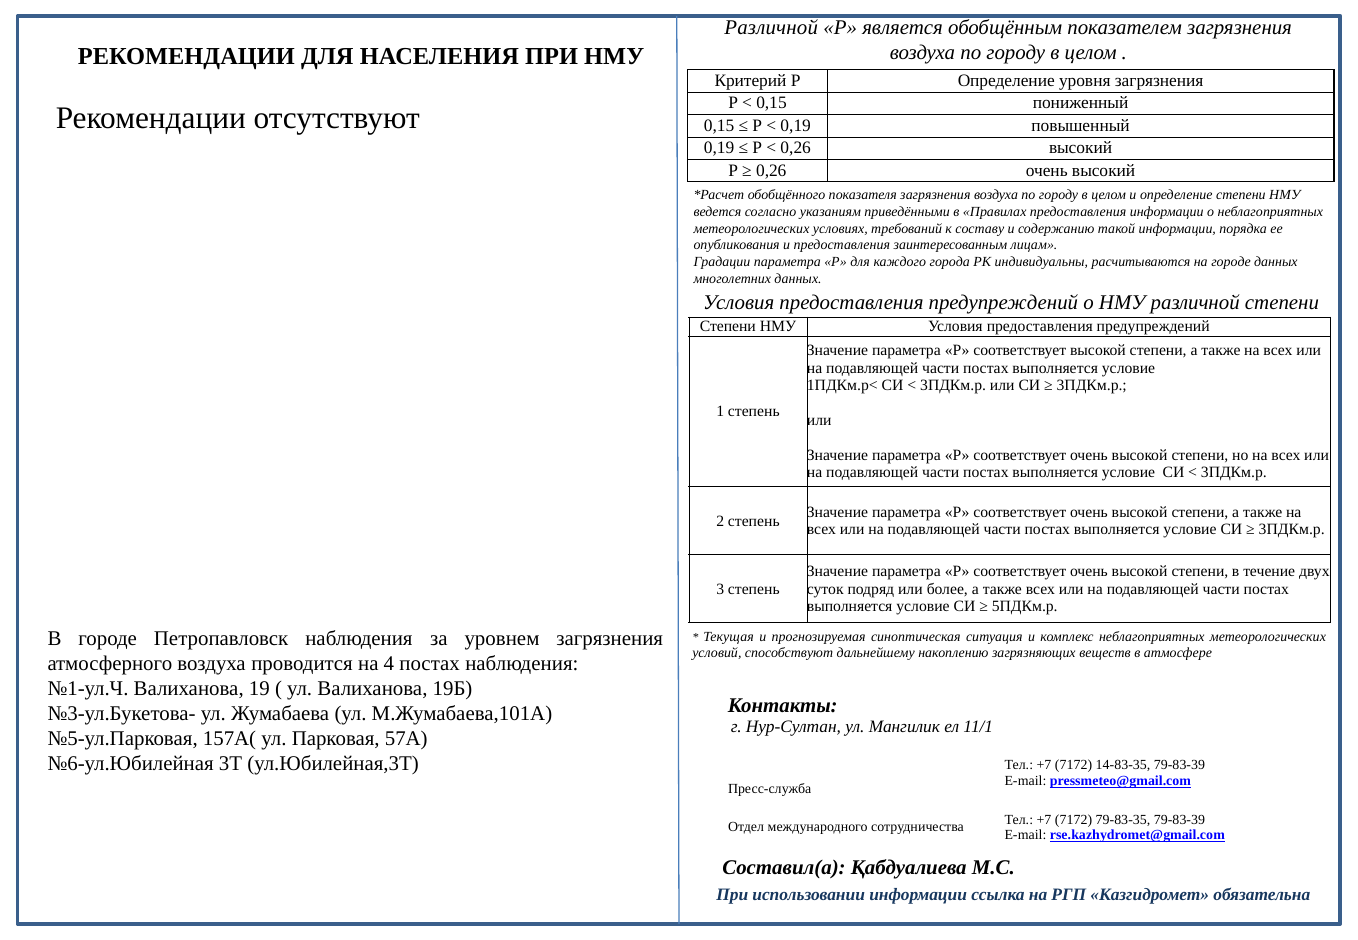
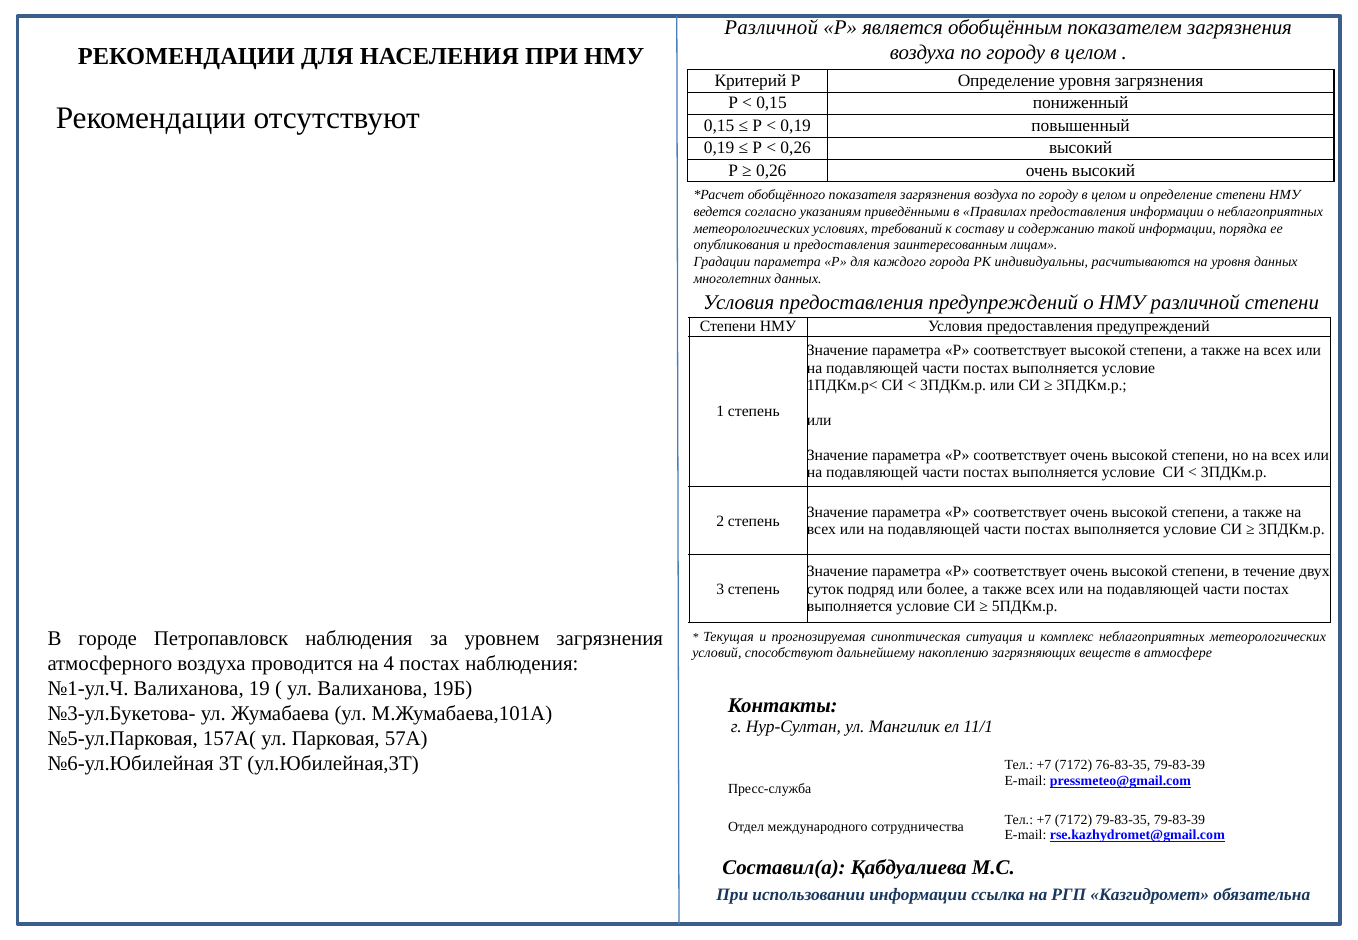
на городе: городе -> уровня (1231, 262)
14-83-35: 14-83-35 -> 76-83-35 (1123, 765)
